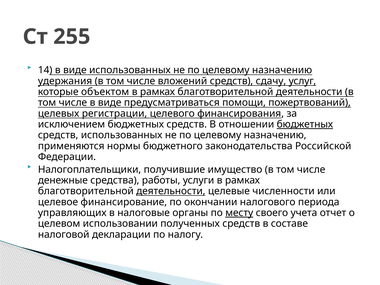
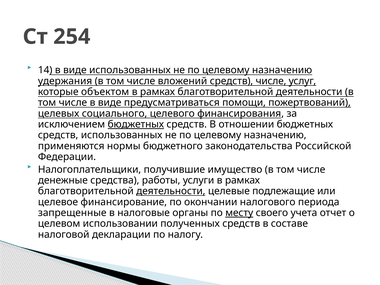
255: 255 -> 254 (72, 37)
средств сдачу: сдачу -> числе (271, 81)
регистрации: регистрации -> социального (115, 113)
бюджетных underline: none -> present (136, 124)
бюджетных underline: present -> none (305, 124)
численности: численности -> подлежащие (284, 191)
управляющих: управляющих -> запрещенные (72, 213)
